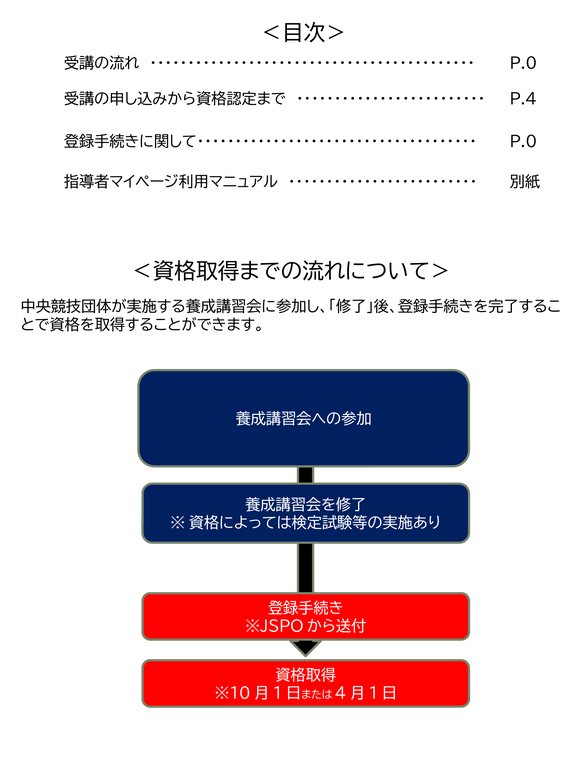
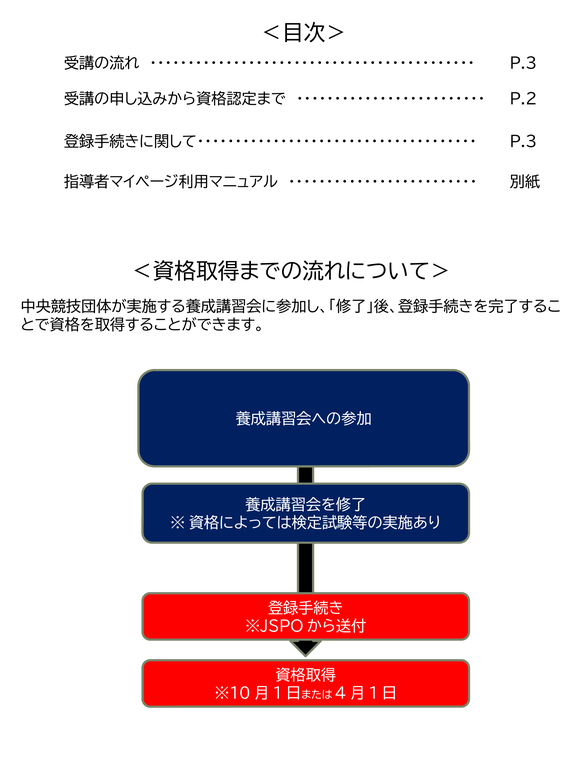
P.0: P.0 -> P.3 (523, 64)
P.4: P.4 -> P.2 (523, 99)
P.0: P.0 -> P.3 (523, 142)
